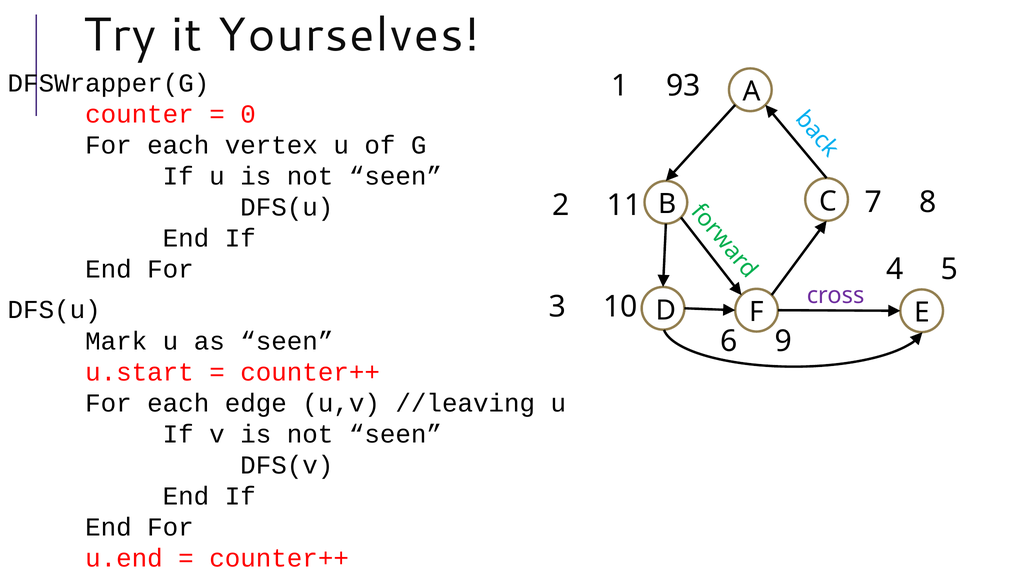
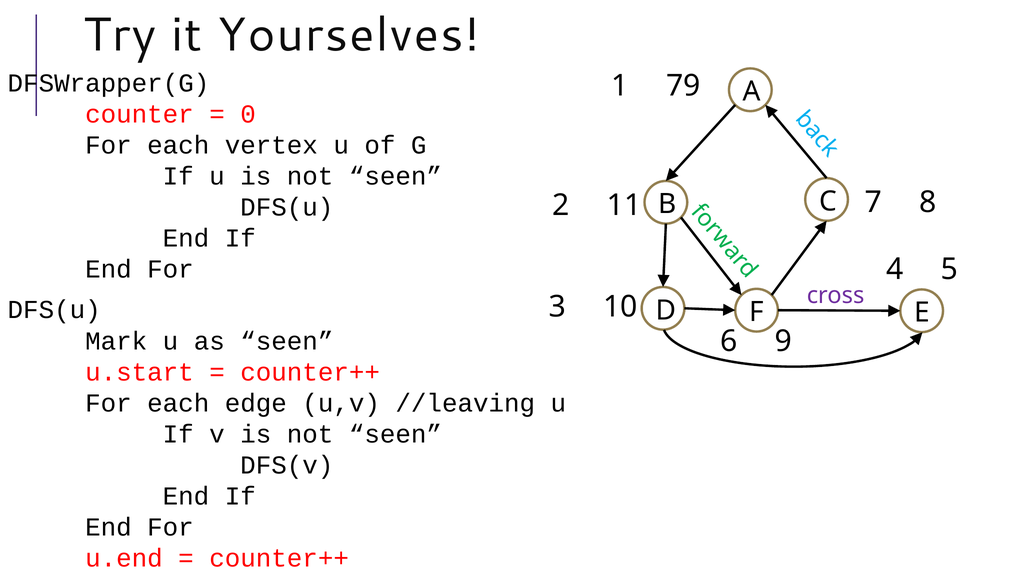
93: 93 -> 79 (683, 86)
